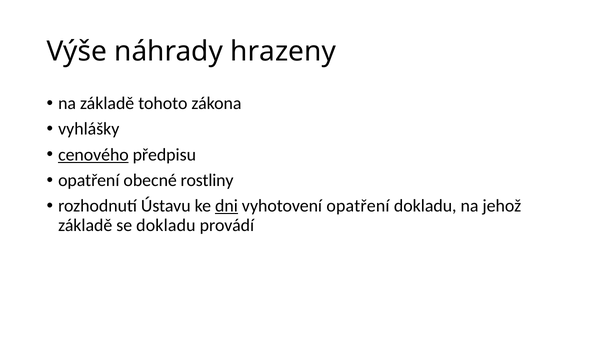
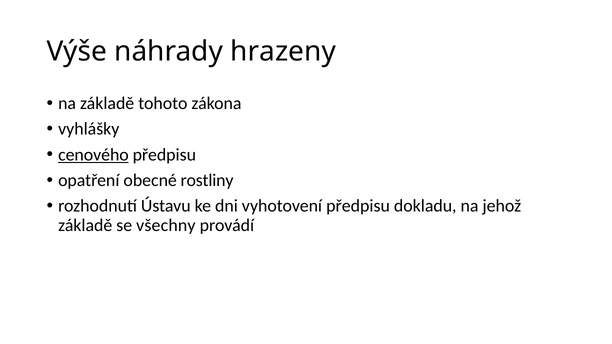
dni underline: present -> none (226, 206)
vyhotovení opatření: opatření -> předpisu (358, 206)
se dokladu: dokladu -> všechny (166, 225)
